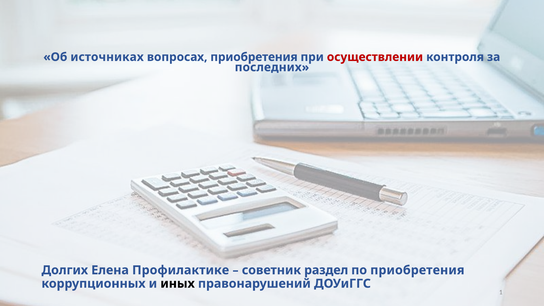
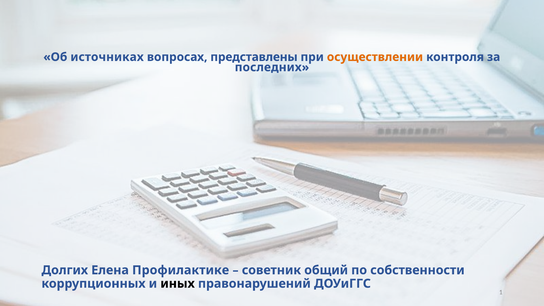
вопросах приобретения: приобретения -> представлены (254, 57)
осуществлении colour: red -> orange (375, 57)
раздел: раздел -> общий (326, 270)
по приобретения: приобретения -> собственности (417, 270)
